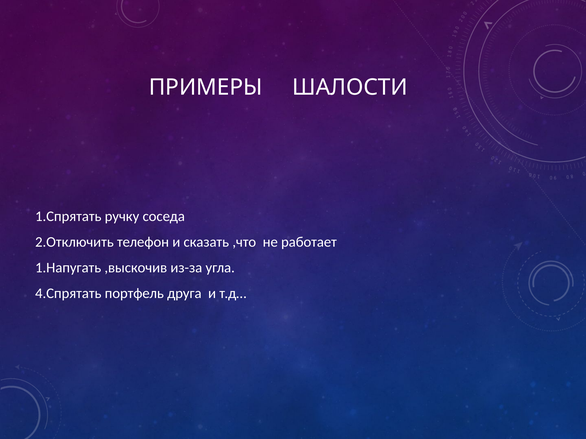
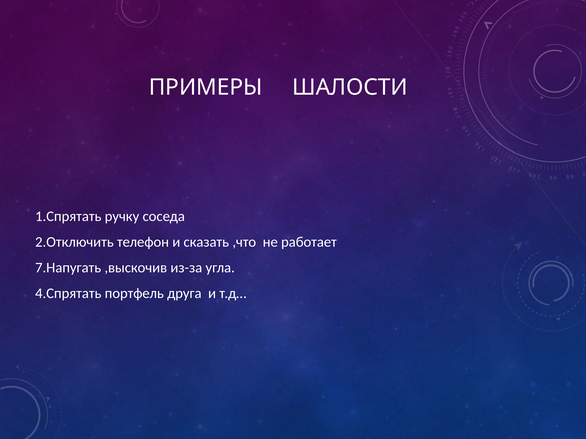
1.Напугать: 1.Напугать -> 7.Напугать (68, 268)
